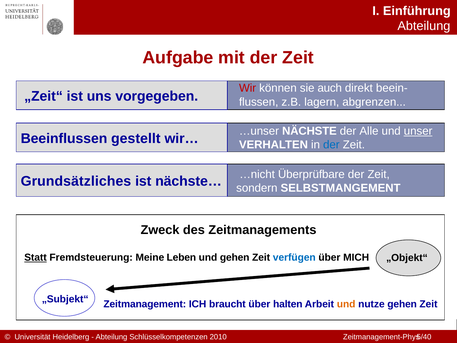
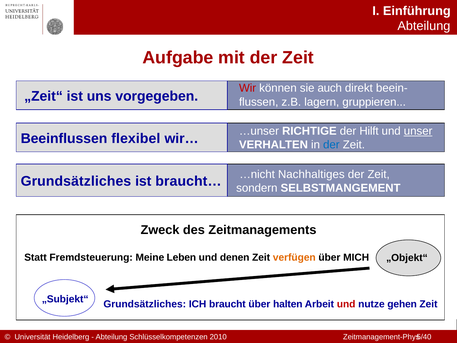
abgrenzen: abgrenzen -> gruppieren (374, 102)
NÄCHSTE: NÄCHSTE -> RICHTIGE (309, 131)
Alle: Alle -> Hilft (369, 131)
gestellt: gestellt -> flexibel (136, 138)
Überprüfbare: Überprüfbare -> Nachhaltiges (311, 174)
nächste…: nächste… -> braucht… (188, 181)
Statt underline: present -> none (35, 257)
und gehen: gehen -> denen (235, 257)
verfügen colour: blue -> orange (294, 257)
Zeitmanagement: Zeitmanagement -> Grundsätzliches (145, 304)
und colour: orange -> red (346, 304)
